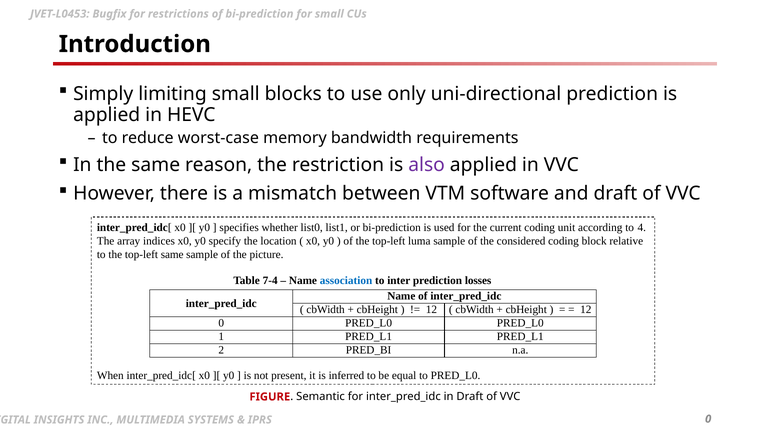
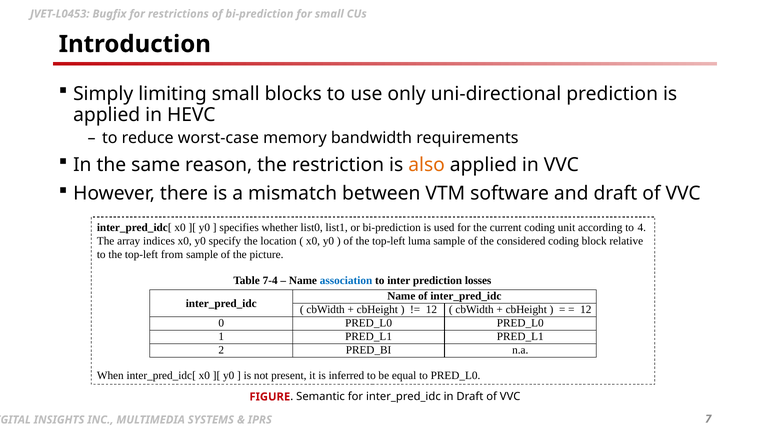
also colour: purple -> orange (427, 165)
top-left same: same -> from (172, 254)
0: 0 -> 7 (708, 419)
